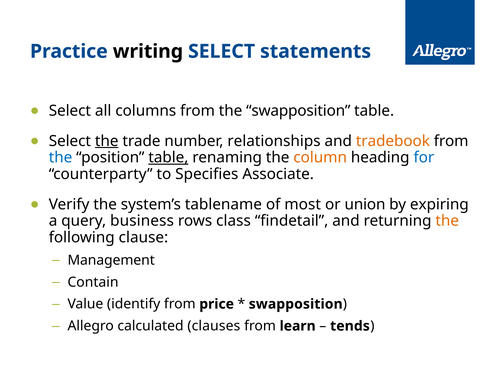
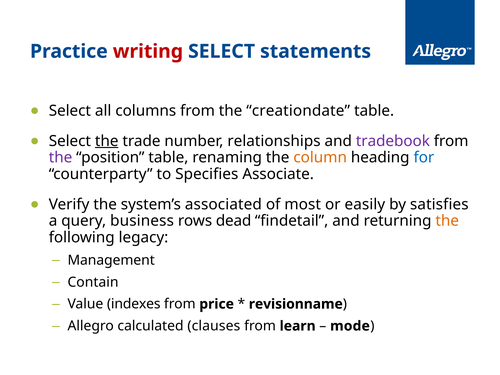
writing colour: black -> red (148, 51)
the swapposition: swapposition -> creationdate (298, 111)
tradebook colour: orange -> purple (393, 141)
the colour: blue -> purple (61, 158)
table underline: present -> none (168, 158)
tablename: tablename -> associated (223, 204)
union: union -> easily (365, 204)
expiring: expiring -> satisfies (439, 204)
class: class -> dead (234, 221)
clause: clause -> legacy (143, 237)
identify: identify -> indexes (134, 304)
swapposition: swapposition -> revisionname (296, 304)
tends: tends -> mode (350, 326)
